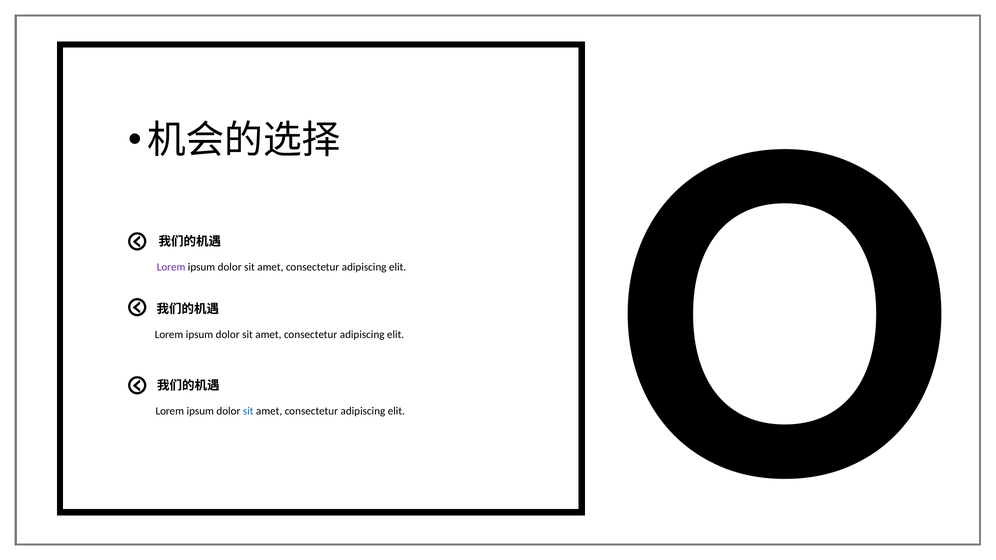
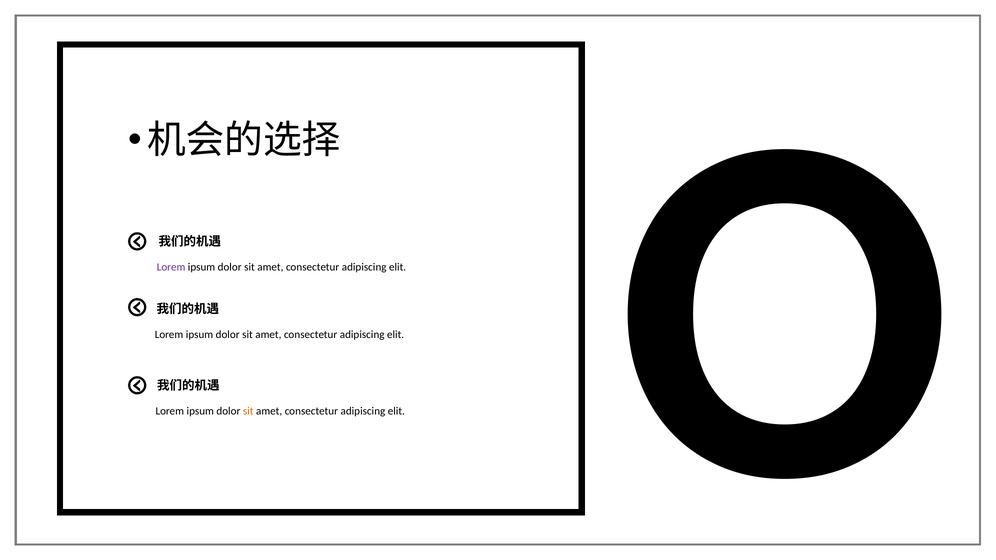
sit colour: blue -> orange (248, 411)
